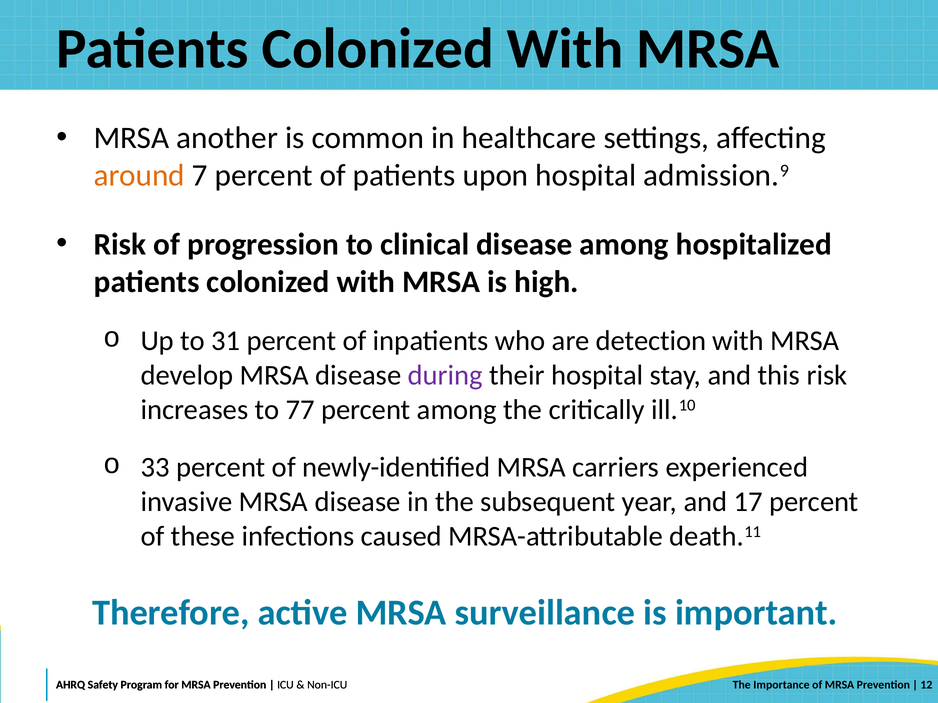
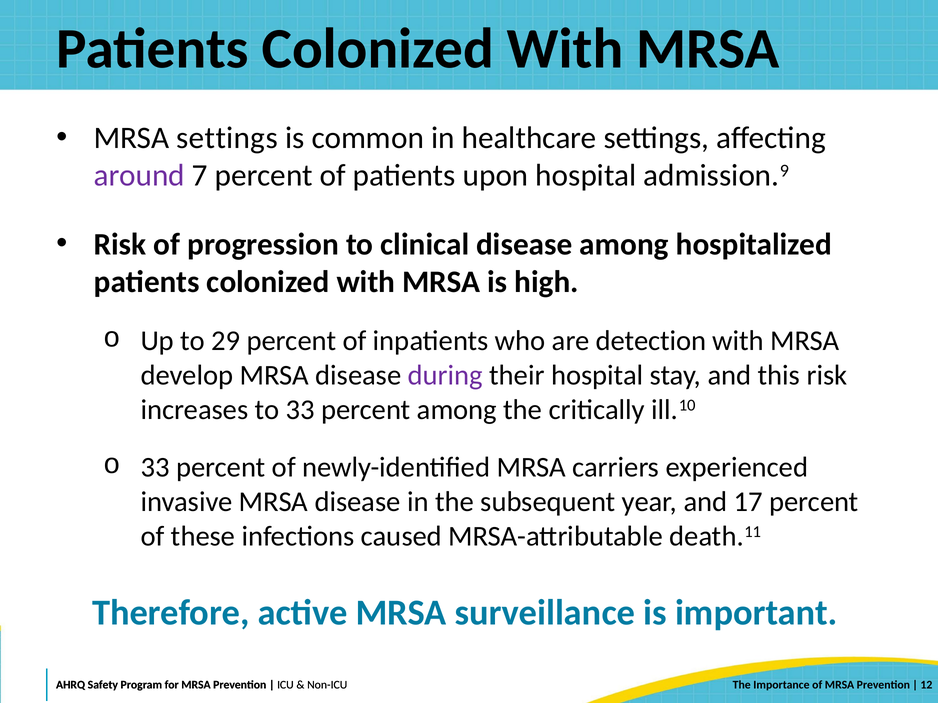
MRSA another: another -> settings (227, 138)
around colour: orange -> purple (139, 176)
31: 31 -> 29 (226, 341)
to 77: 77 -> 33 (300, 410)
